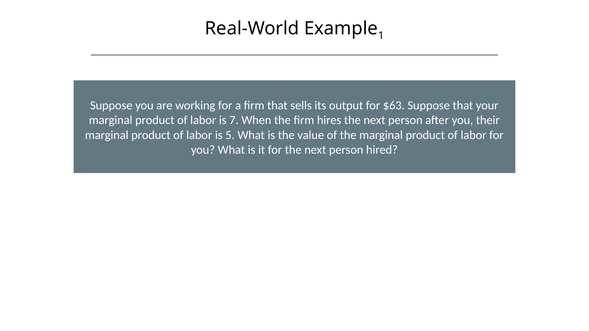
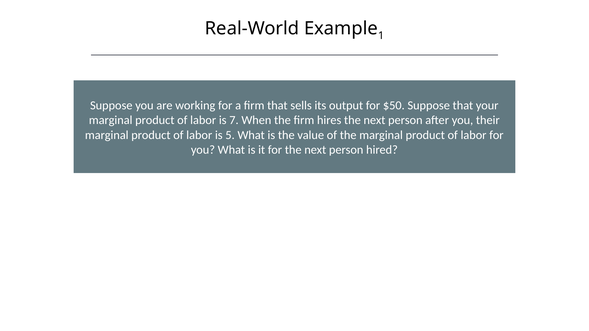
$63: $63 -> $50 (394, 106)
